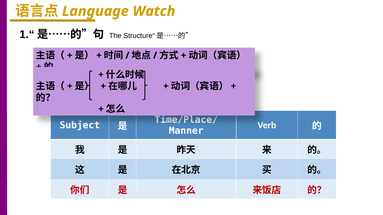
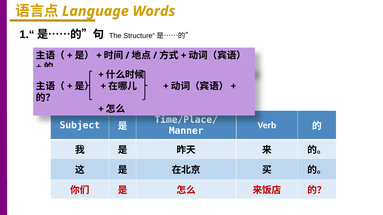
Watch: Watch -> Words (154, 11)
